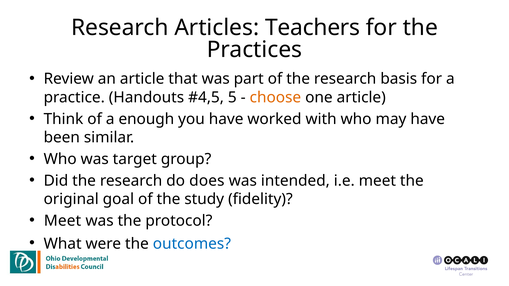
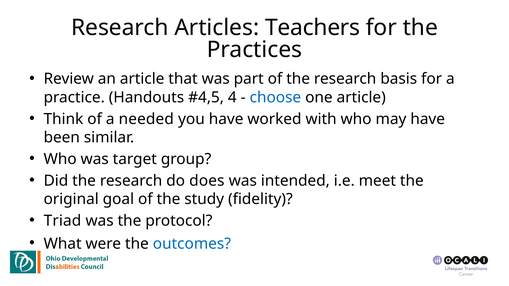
5: 5 -> 4 (232, 97)
choose colour: orange -> blue (275, 97)
enough: enough -> needed (146, 119)
Meet: Meet -> Triad (62, 221)
